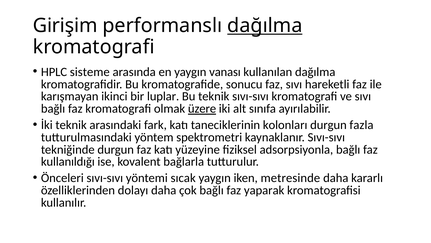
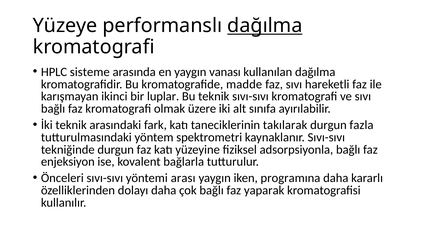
Girişim: Girişim -> Yüzeye (65, 26)
sonucu: sonucu -> madde (244, 84)
üzere underline: present -> none (202, 108)
kolonları: kolonları -> takılarak (285, 125)
kullanıldığı: kullanıldığı -> enjeksiyon (68, 161)
sıcak: sıcak -> arası (183, 178)
metresinde: metresinde -> programına (290, 178)
